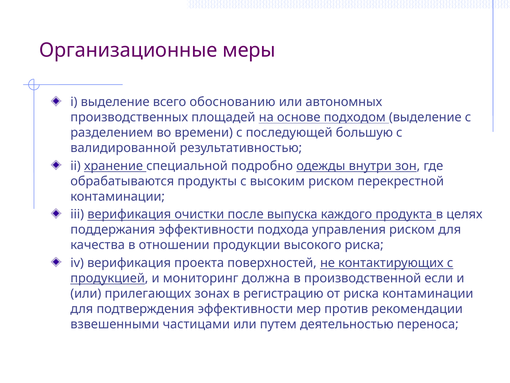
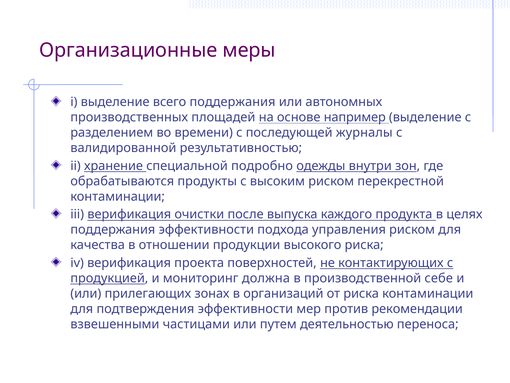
всего обоснованию: обоснованию -> поддержания (233, 102)
подходом: подходом -> например (355, 117)
большую: большую -> журналы (364, 133)
если: если -> себе (439, 278)
регистрацию: регистрацию -> организаций (283, 293)
